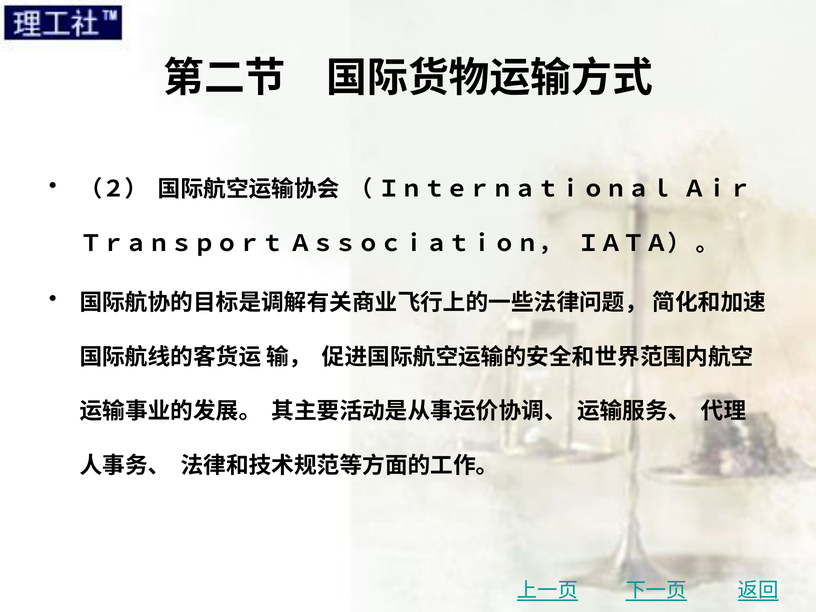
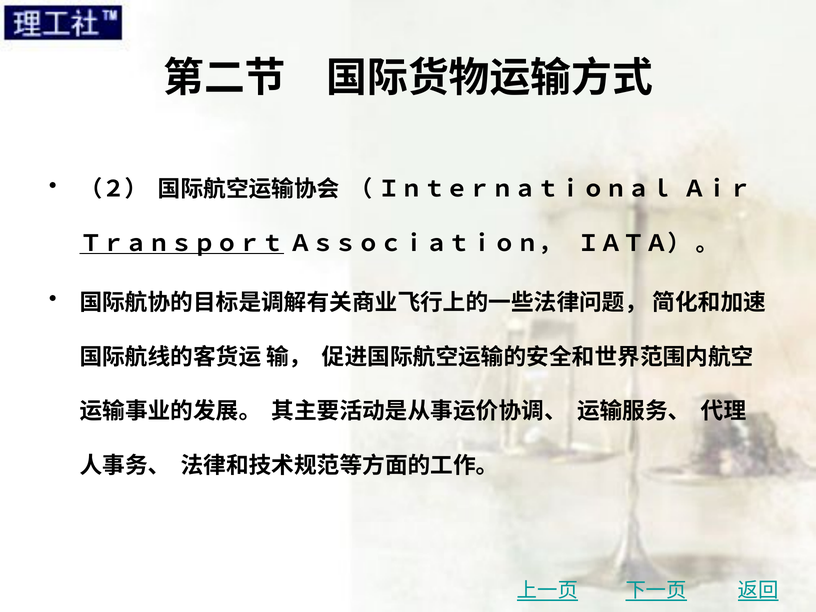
Ｔｒａｎｓｐｏｒｔ underline: none -> present (182, 244)
